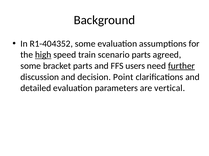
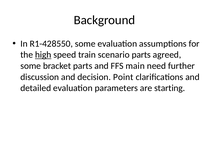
R1-404352: R1-404352 -> R1-428550 (51, 44)
users: users -> main (135, 66)
further underline: present -> none (181, 66)
vertical: vertical -> starting (170, 88)
